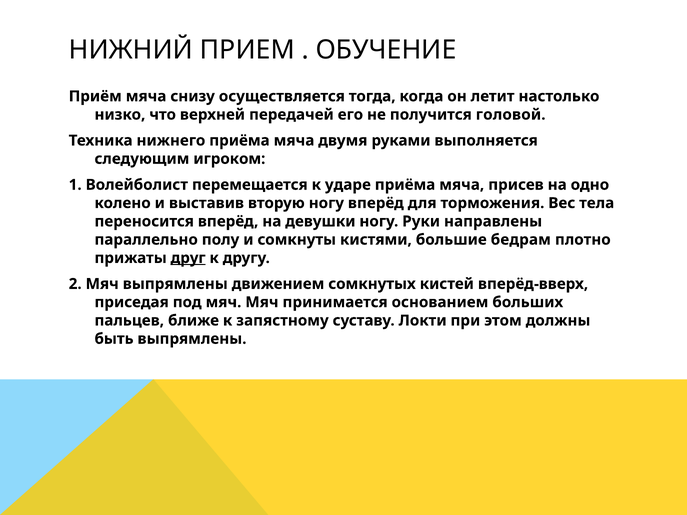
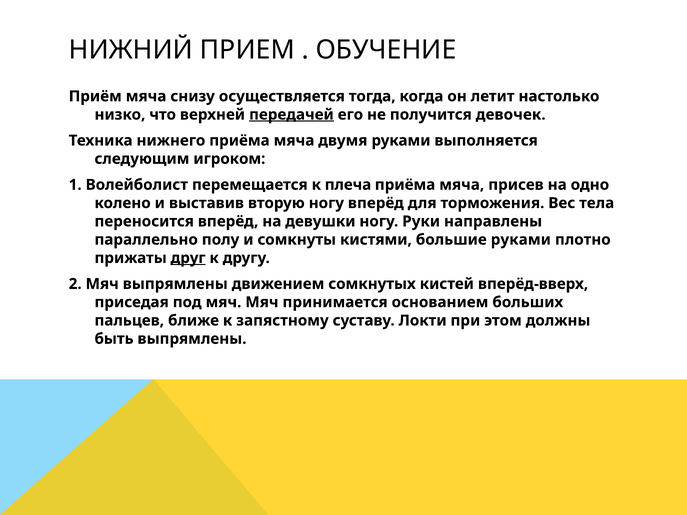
передачей underline: none -> present (291, 115)
головой: головой -> девочек (511, 115)
ударе: ударе -> плеча (348, 185)
большие бедрам: бедрам -> руками (521, 240)
